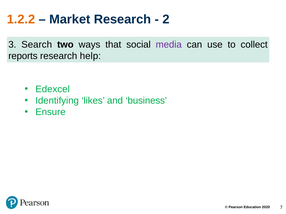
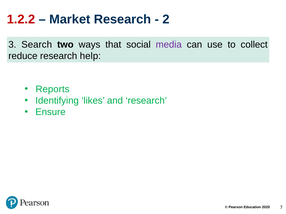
1.2.2 colour: orange -> red (21, 19)
reports: reports -> reduce (23, 56)
Edexcel: Edexcel -> Reports (53, 89)
and business: business -> research (146, 101)
